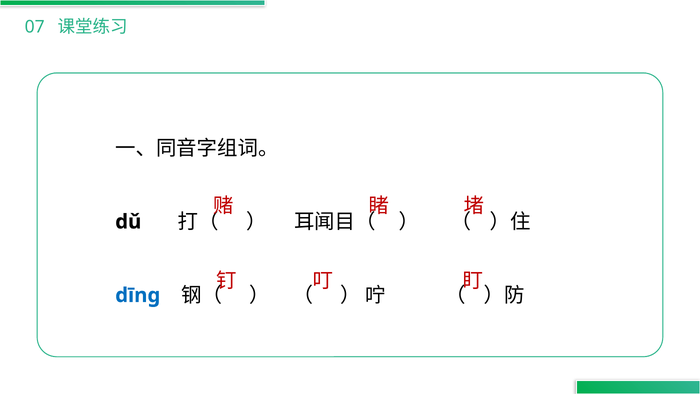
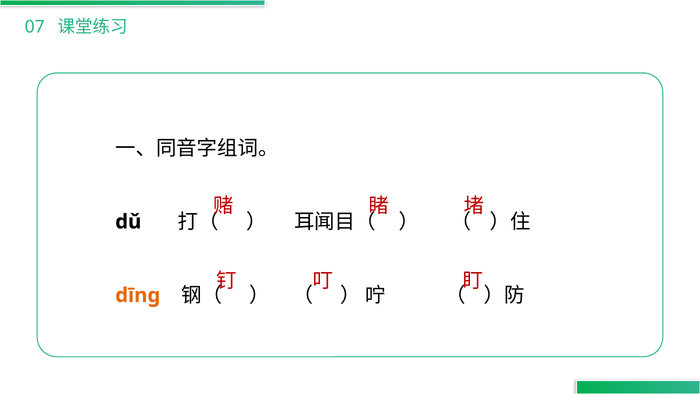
dīnɡ colour: blue -> orange (138, 295)
